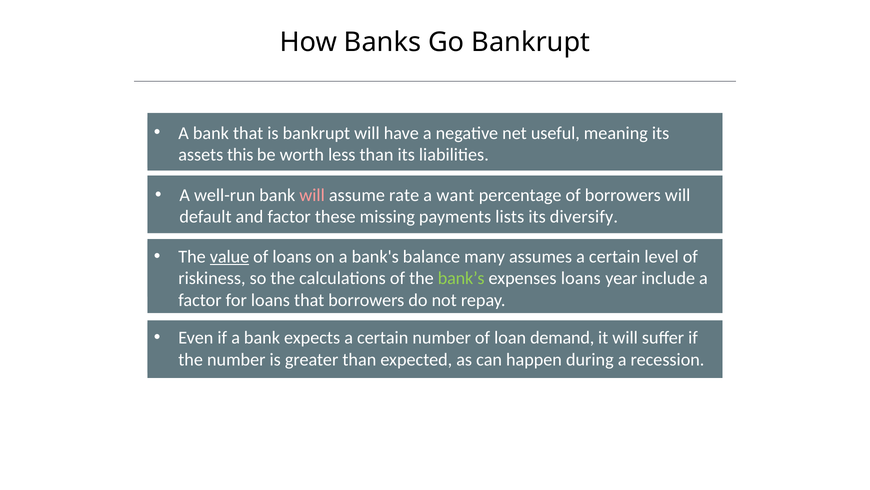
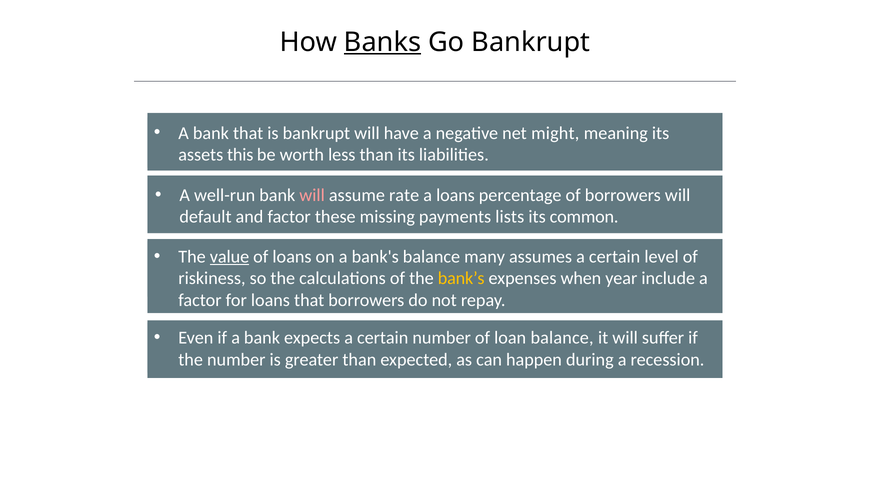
Banks underline: none -> present (383, 42)
useful: useful -> might (555, 133)
a want: want -> loans (455, 195)
diversify: diversify -> common (584, 217)
bank’s colour: light green -> yellow (461, 278)
expenses loans: loans -> when (581, 278)
loan demand: demand -> balance (562, 337)
